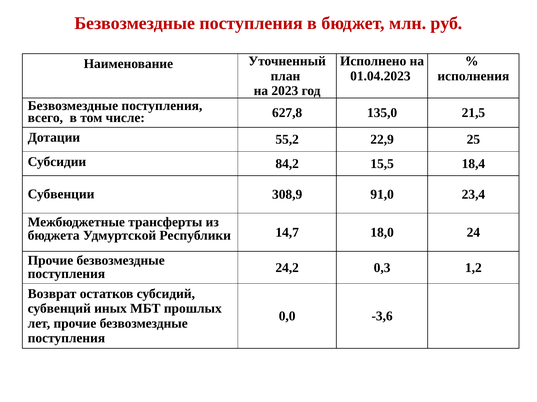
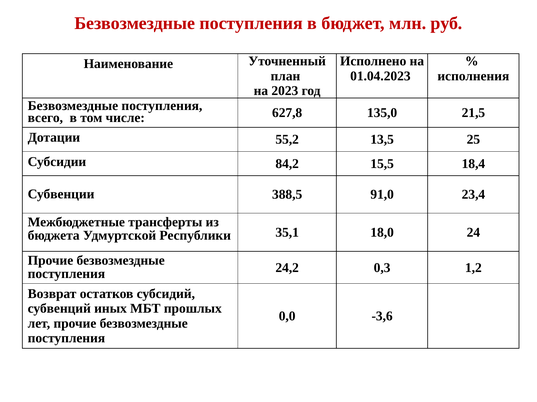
22,9: 22,9 -> 13,5 (382, 140)
308,9: 308,9 -> 388,5 (287, 195)
14,7: 14,7 -> 35,1 (287, 233)
